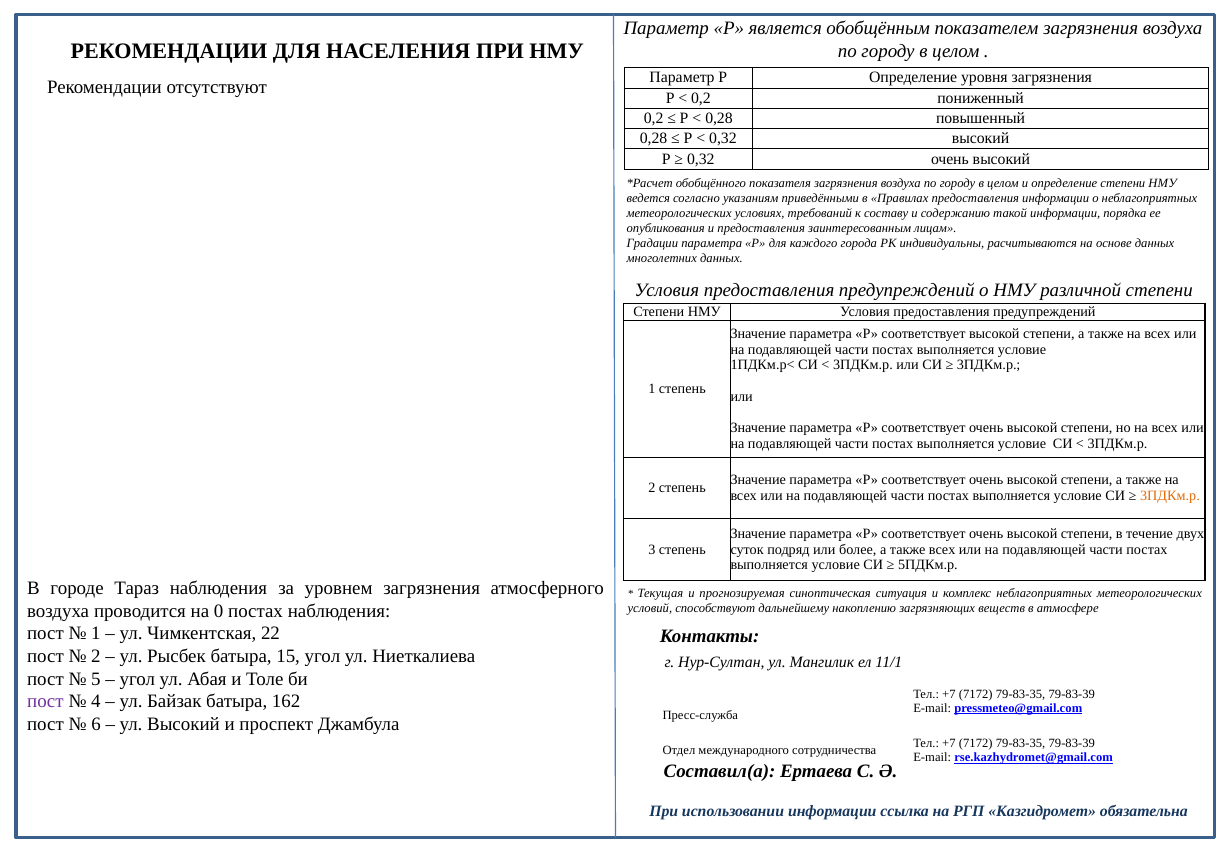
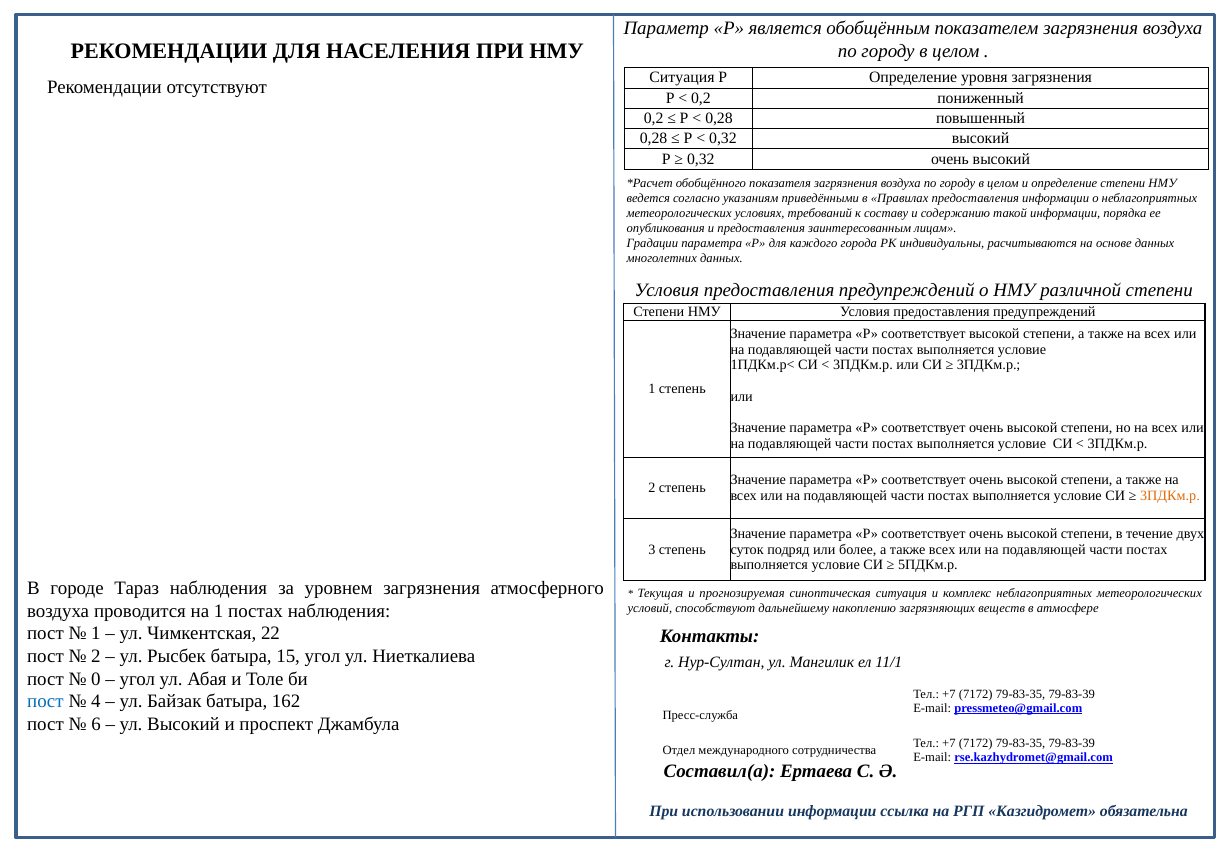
Параметр: Параметр -> Ситуация (682, 78)
на 0: 0 -> 1 (219, 611)
5: 5 -> 0 (96, 679)
пост colour: purple -> blue (45, 702)
